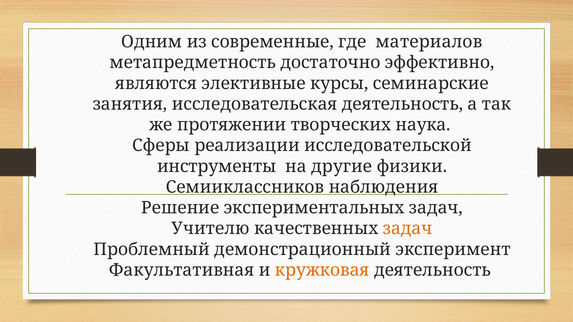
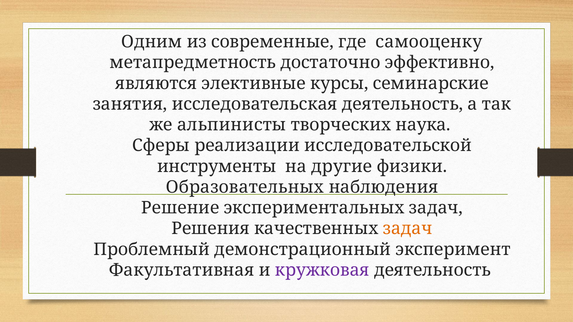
материалов: материалов -> самооценку (429, 42)
протяжении: протяжении -> альпинисты (232, 125)
Семииклассников: Семииклассников -> Образовательных (245, 187)
Учителю: Учителю -> Решения (211, 229)
кружковая colour: orange -> purple (322, 270)
